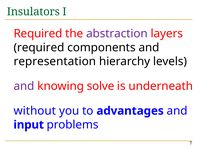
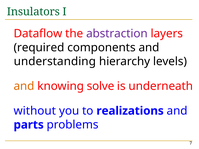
Required: Required -> Dataflow (38, 34)
representation: representation -> understanding (55, 62)
and colour: purple -> orange (24, 86)
advantages: advantages -> realizations (130, 111)
input: input -> parts (29, 125)
